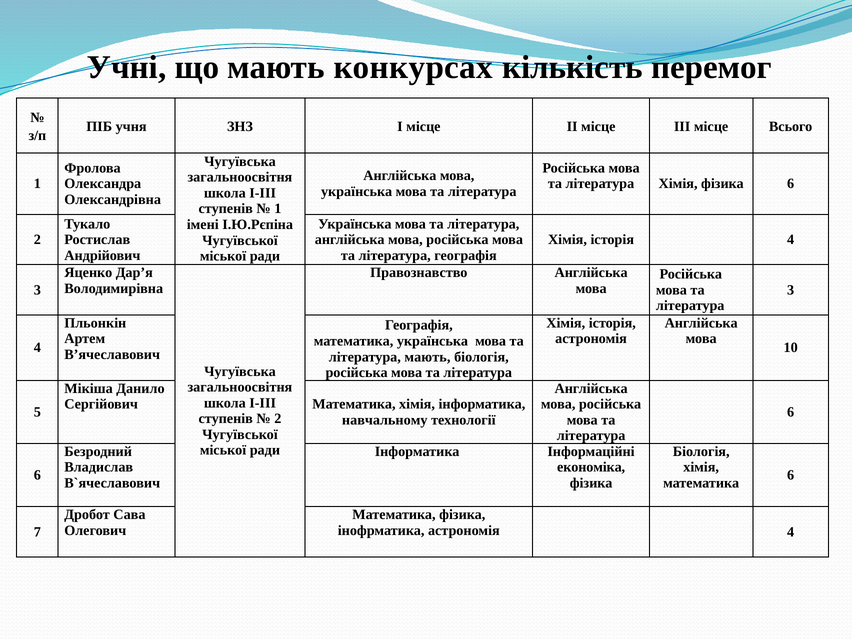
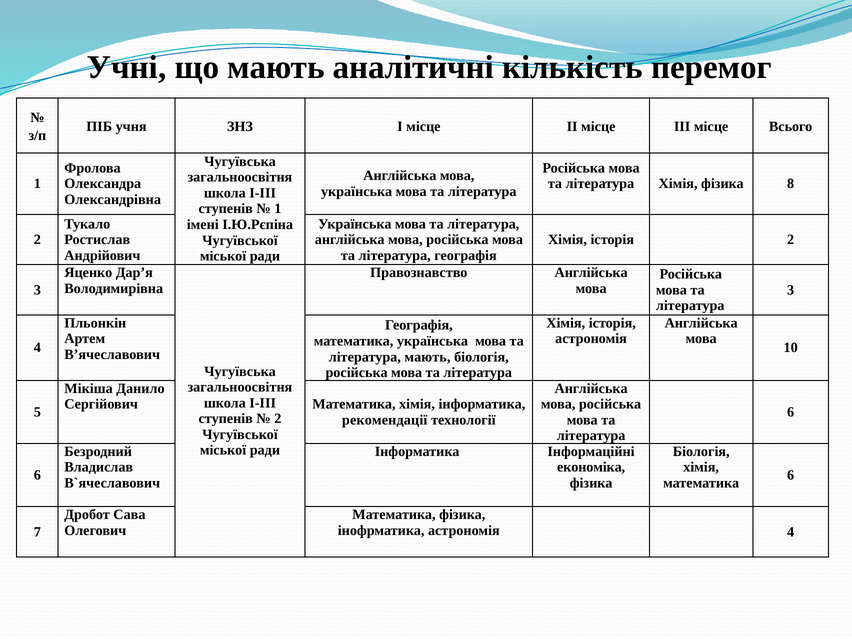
конкурсах: конкурсах -> аналітичні (413, 67)
фізика 6: 6 -> 8 (791, 184)
історія 4: 4 -> 2 (791, 240)
навчальному: навчальному -> рекомендації (385, 420)
